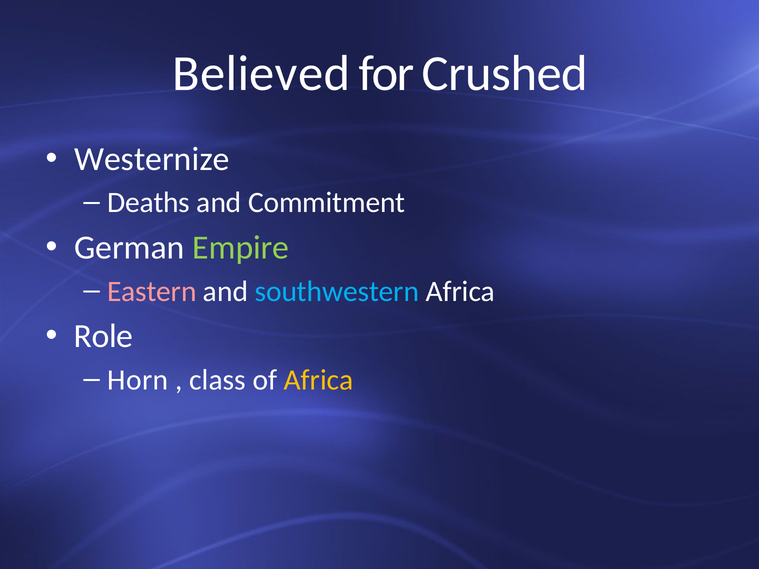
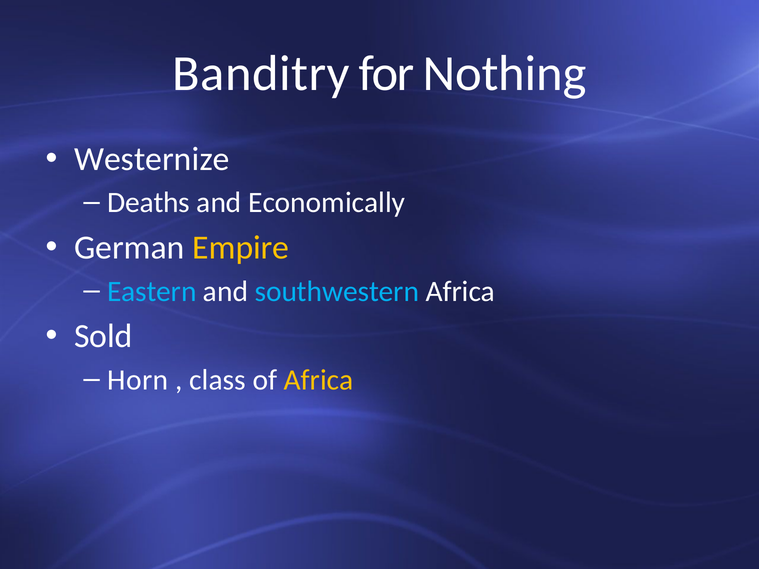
Believed: Believed -> Banditry (261, 74)
Crushed: Crushed -> Nothing (505, 74)
Commitment: Commitment -> Economically (327, 203)
Empire colour: light green -> yellow (241, 248)
Eastern colour: pink -> light blue (152, 291)
Role: Role -> Sold (103, 336)
